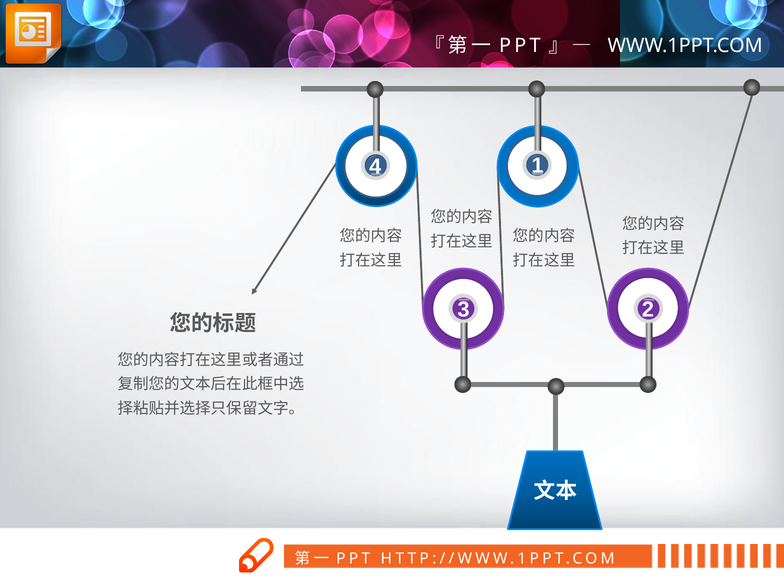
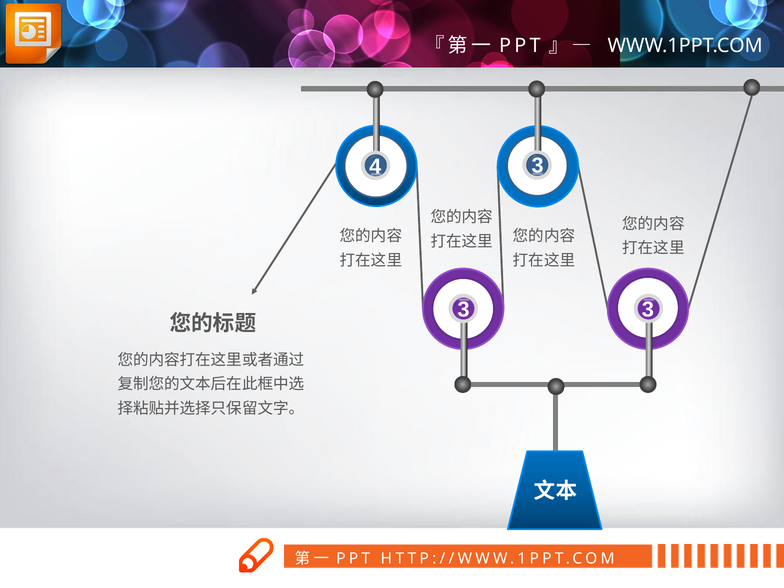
4 1: 1 -> 3 (538, 166)
2: 2 -> 3 (648, 309)
